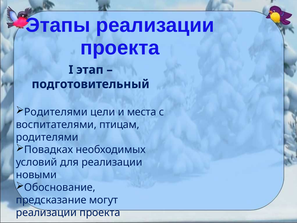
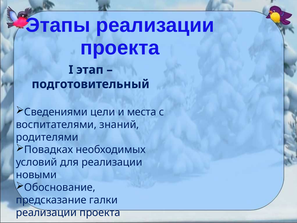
Родителями: Родителями -> Сведениями (56, 112)
птицам: птицам -> знаний (119, 124)
могут: могут -> галки (104, 200)
